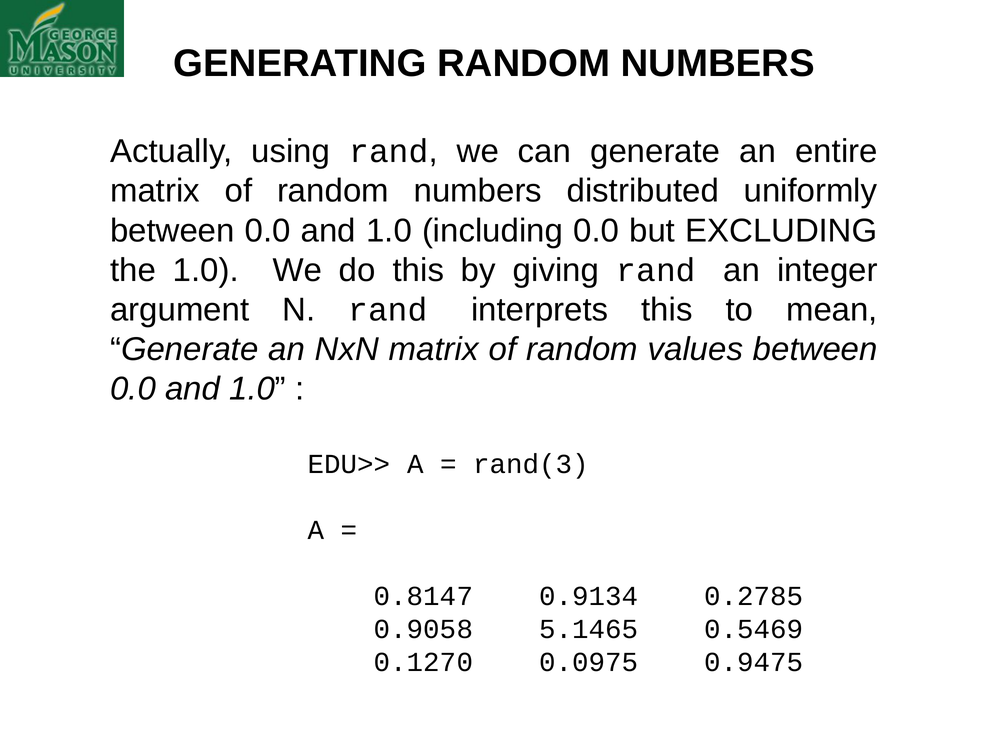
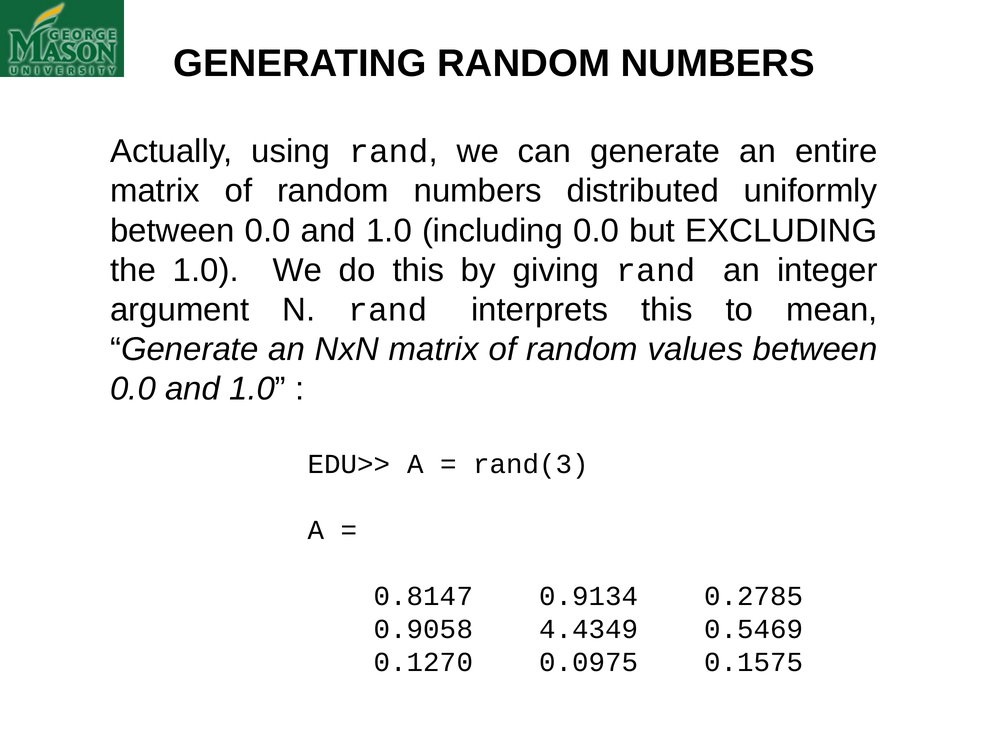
5.1465: 5.1465 -> 4.4349 (589, 629)
0.9475: 0.9475 -> 0.1575 (754, 662)
